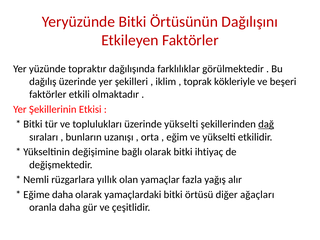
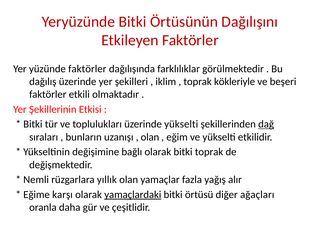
yüzünde topraktır: topraktır -> faktörler (87, 69)
orta: orta -> olan (150, 137)
bitki ihtiyaç: ihtiyaç -> toprak (209, 152)
Eğime daha: daha -> karşı (62, 195)
yamaçlardaki underline: none -> present (133, 195)
